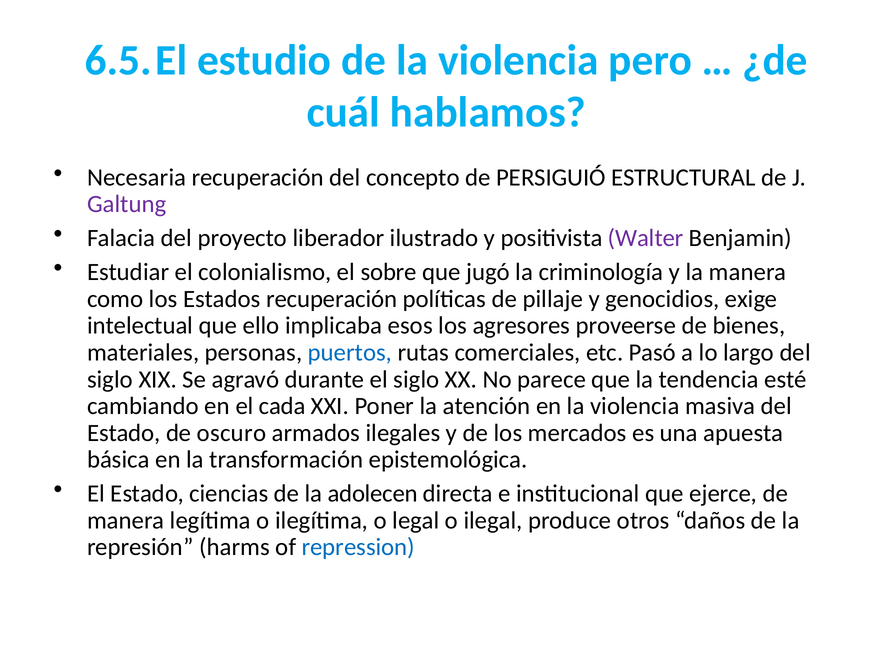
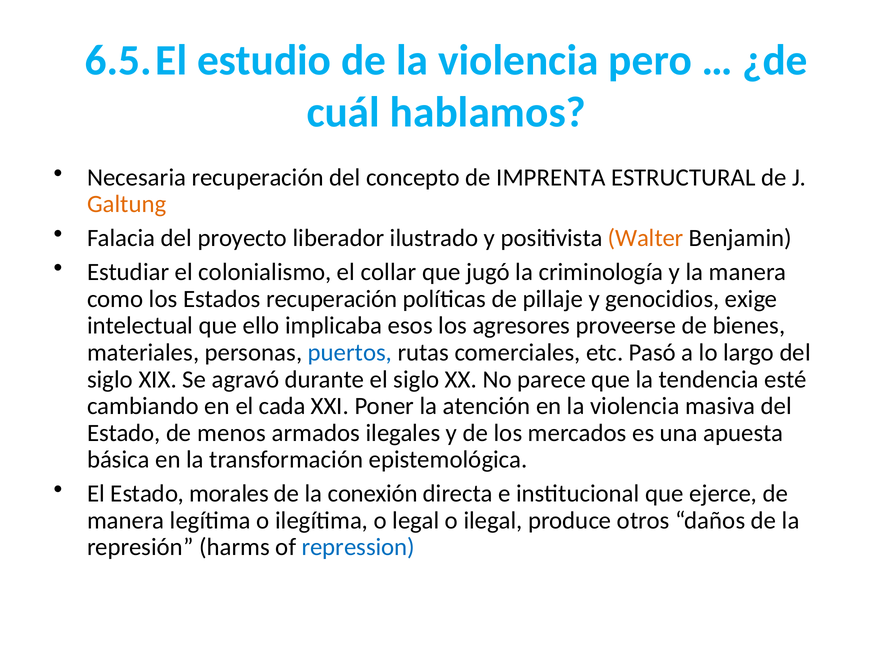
PERSIGUIÓ: PERSIGUIÓ -> IMPRENTA (551, 177)
Galtung colour: purple -> orange (127, 204)
Walter colour: purple -> orange (646, 238)
sobre: sobre -> collar (389, 272)
oscuro: oscuro -> menos (232, 433)
ciencias: ciencias -> morales (229, 493)
adolecen: adolecen -> conexión (373, 493)
